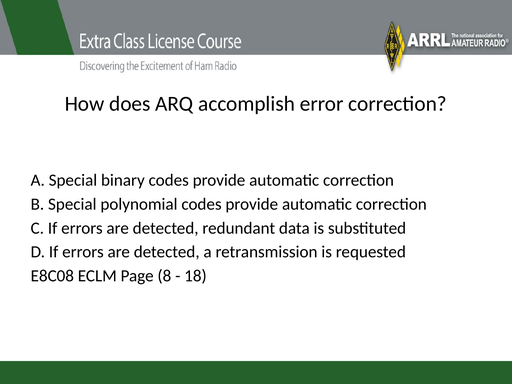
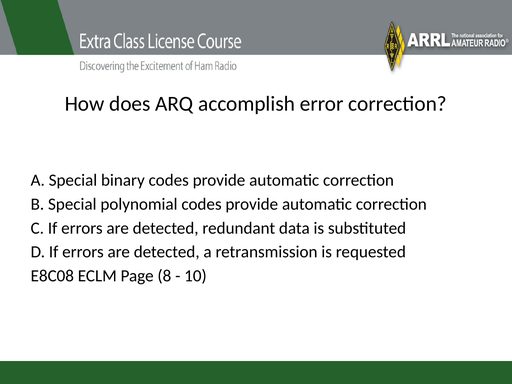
18: 18 -> 10 (195, 276)
